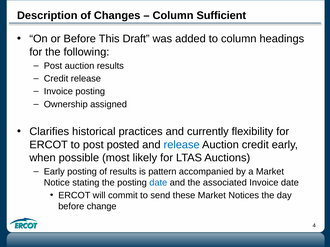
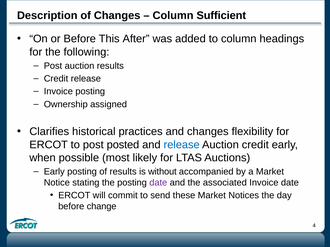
Draft: Draft -> After (136, 39)
and currently: currently -> changes (208, 132)
pattern: pattern -> without (162, 172)
date colour: blue -> purple (158, 183)
